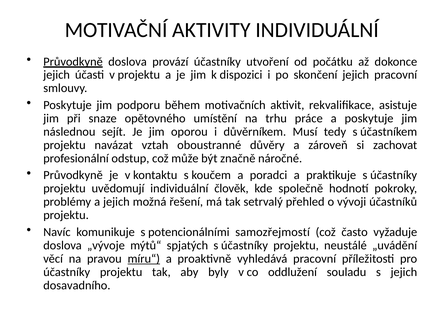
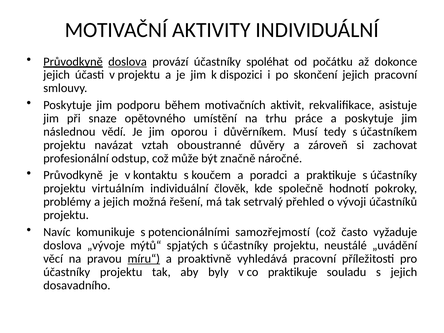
doslova underline: none -> present (128, 62)
utvoření: utvoření -> spoléhat (268, 62)
sejít: sejít -> vědí (114, 132)
uvědomují: uvědomují -> virtuálním (118, 189)
co oddlužení: oddlužení -> praktikuje (293, 272)
